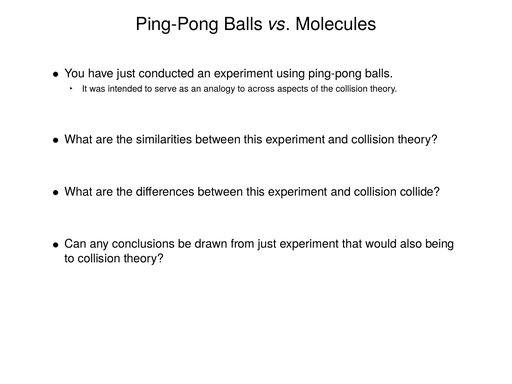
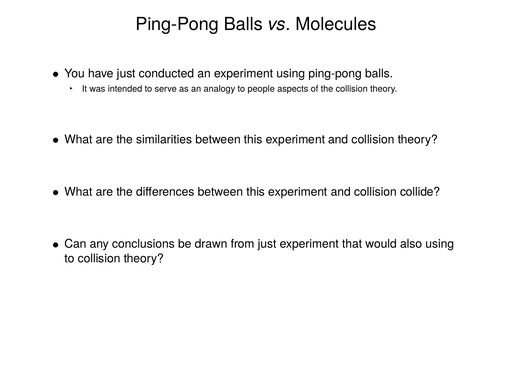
across: across -> people (261, 89)
also being: being -> using (440, 244)
